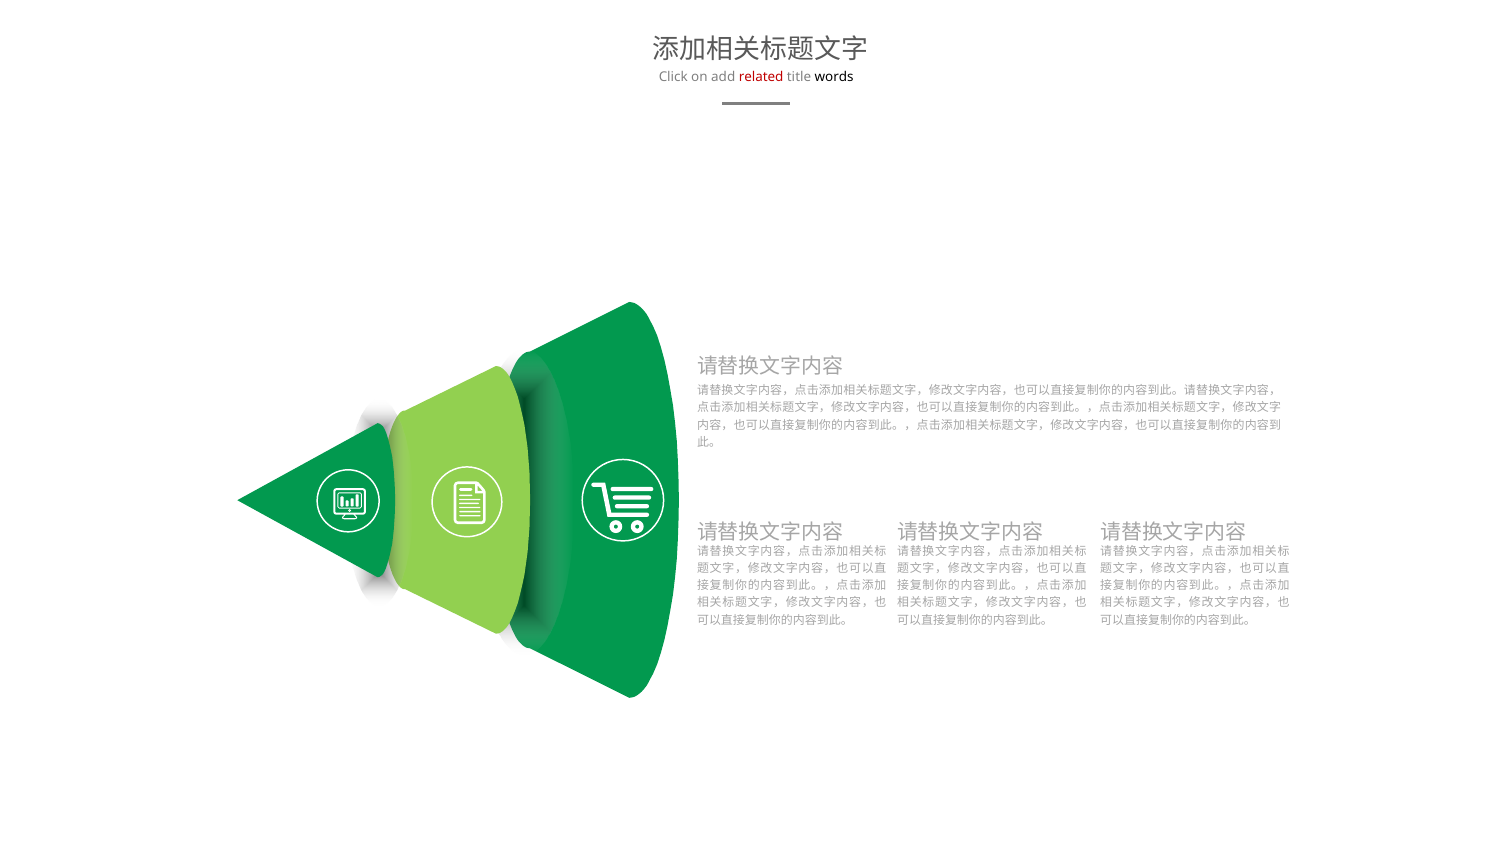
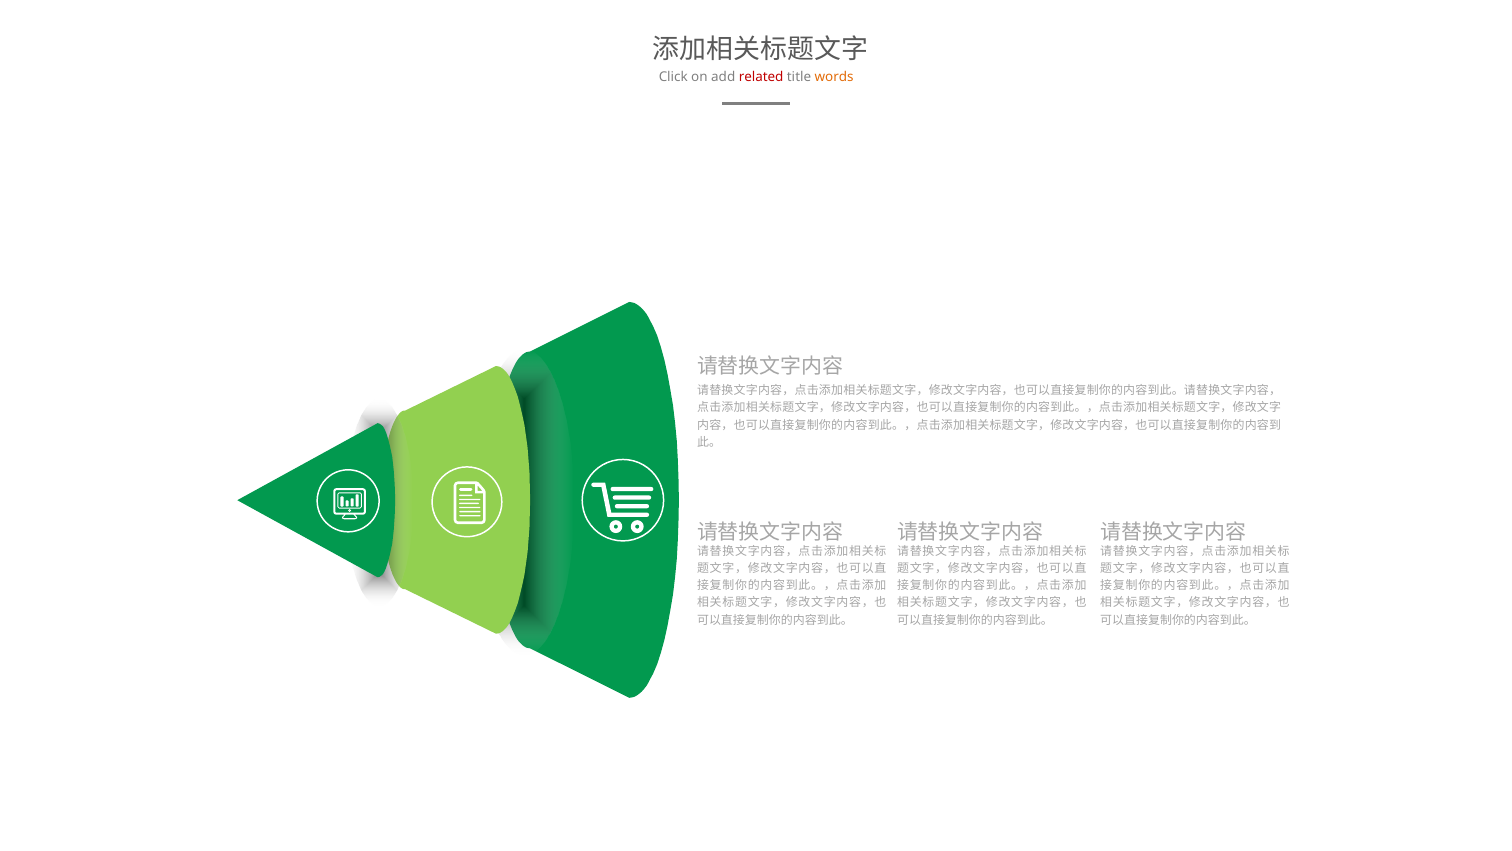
words colour: black -> orange (834, 77)
